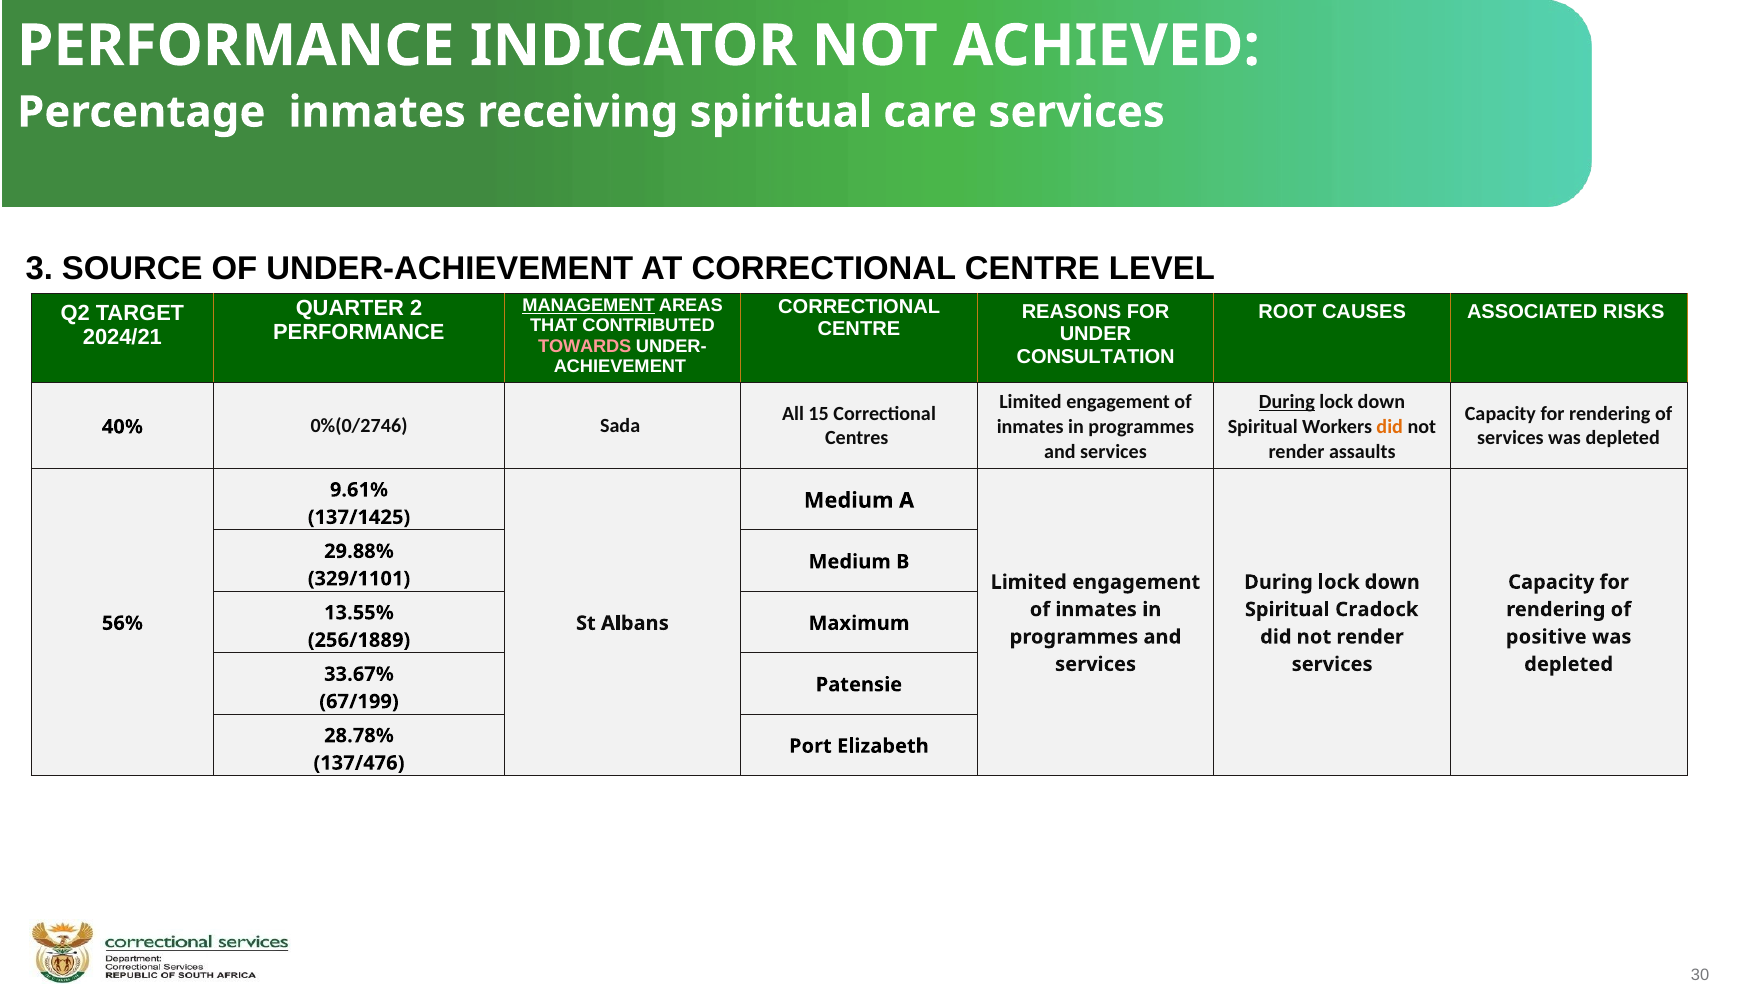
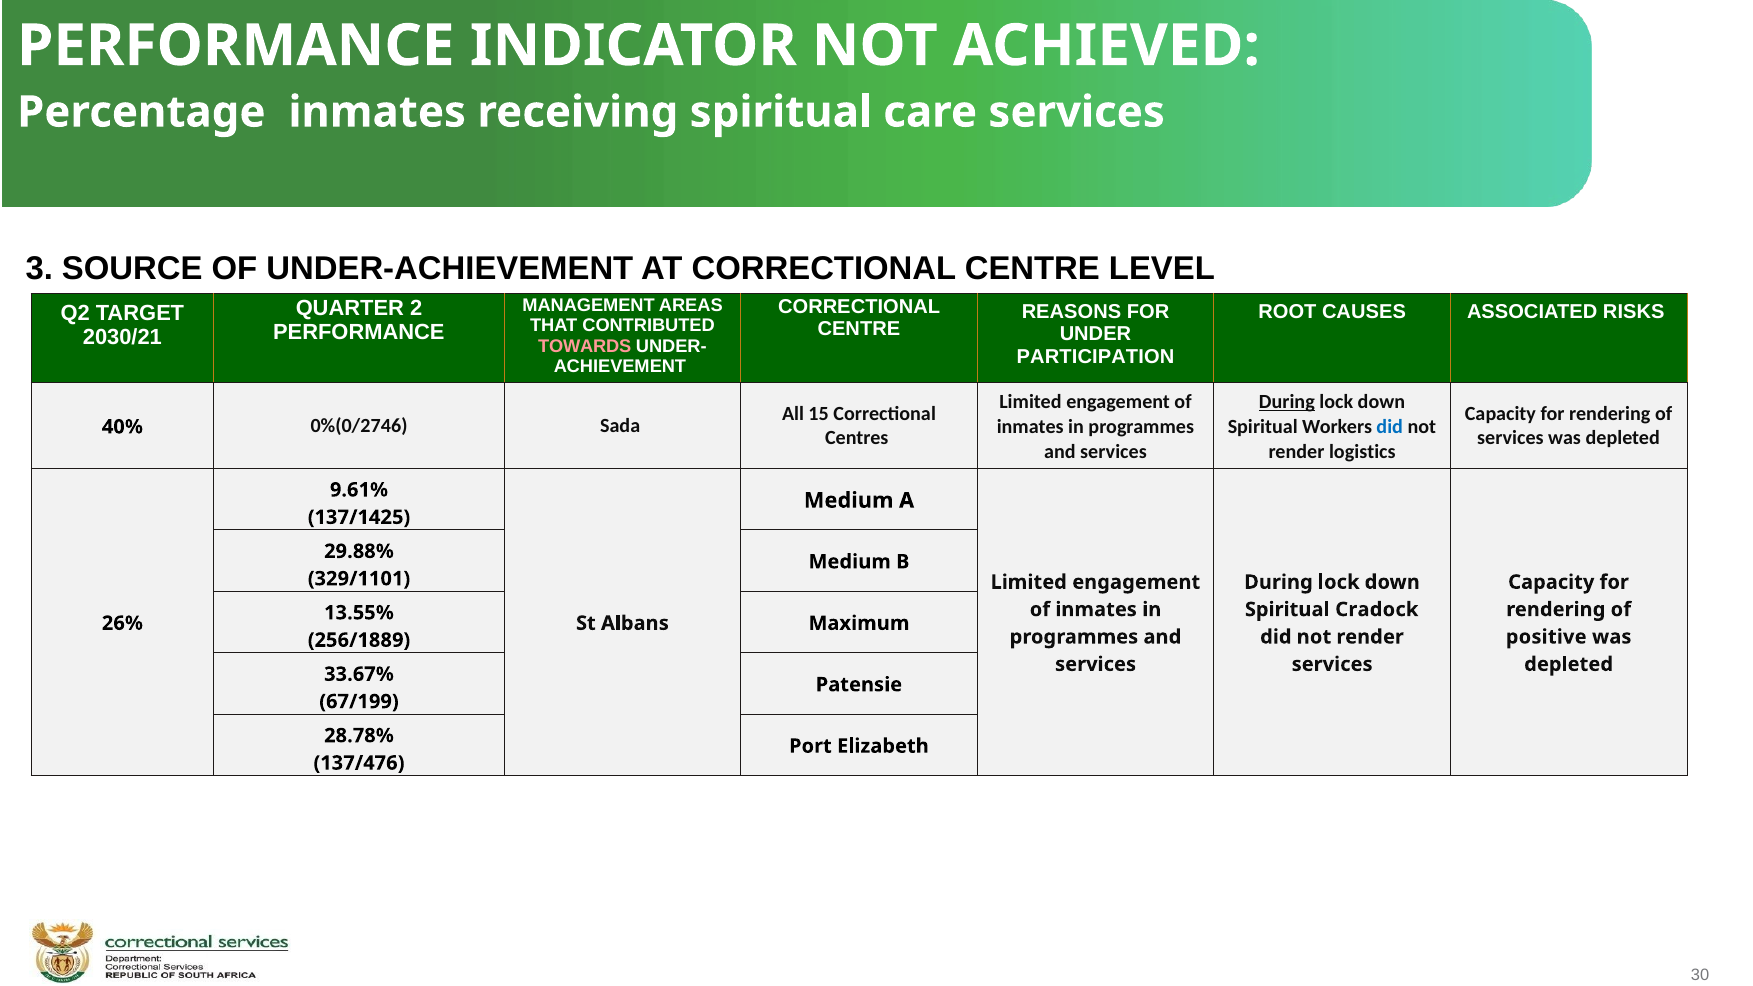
MANAGEMENT underline: present -> none (589, 306)
2024/21: 2024/21 -> 2030/21 (122, 338)
CONSULTATION: CONSULTATION -> PARTICIPATION (1095, 357)
did colour: orange -> blue (1390, 427)
assaults: assaults -> logistics (1362, 452)
56%: 56% -> 26% (122, 623)
